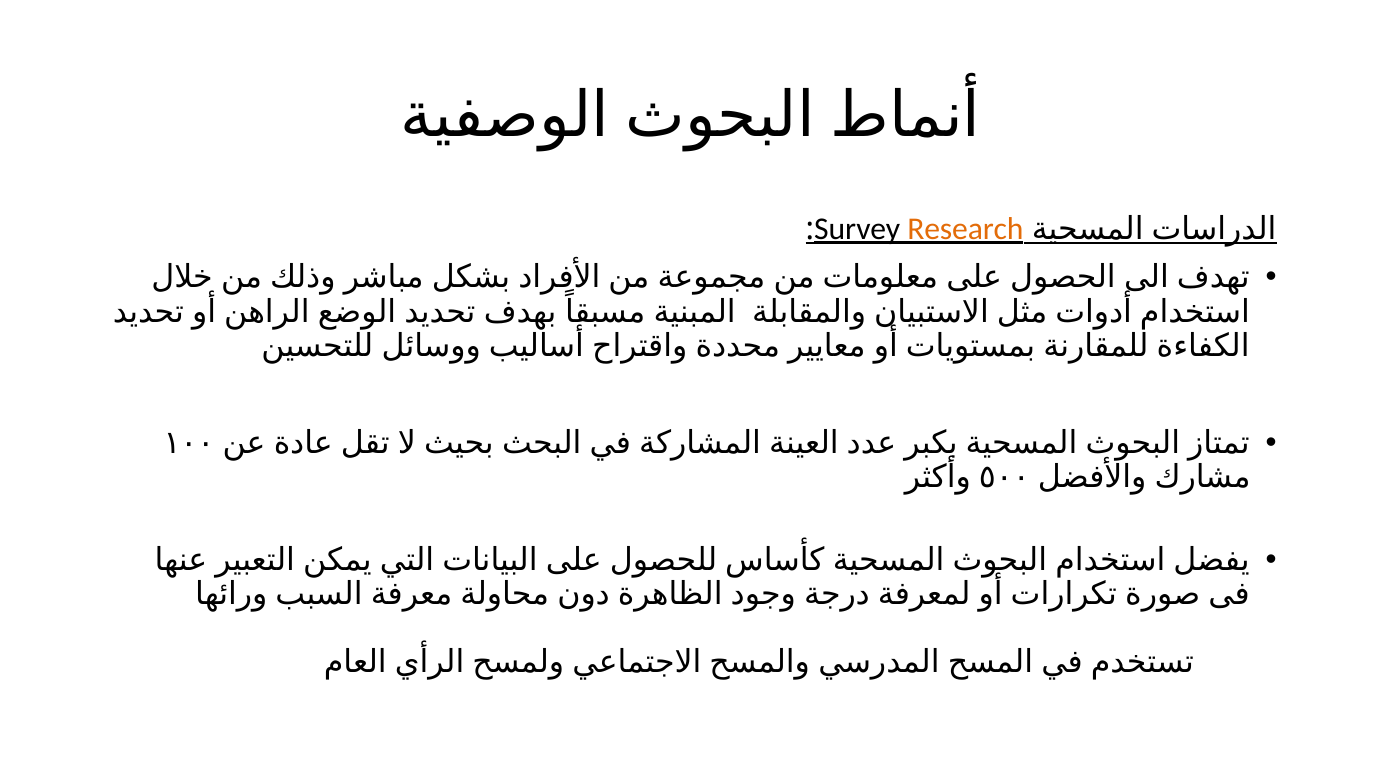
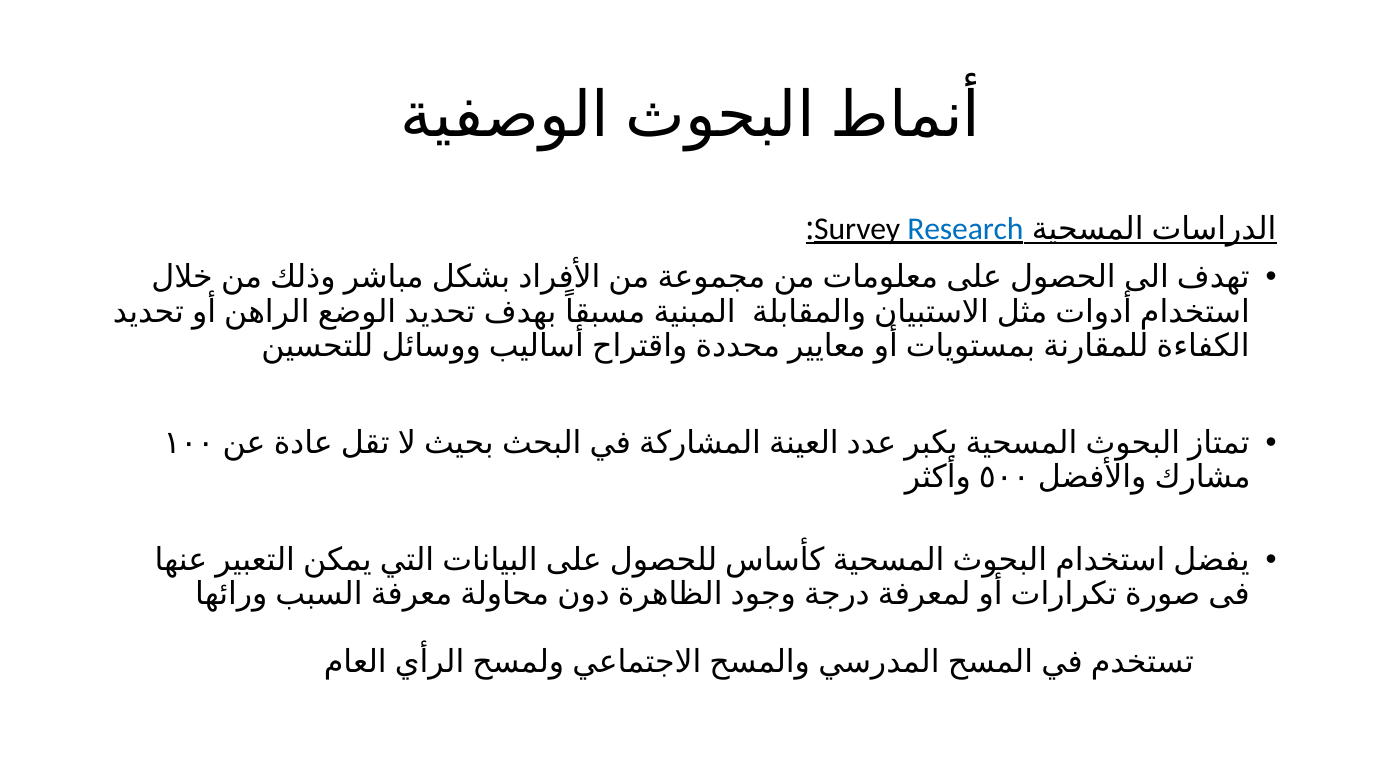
Research colour: orange -> blue (965, 229)
